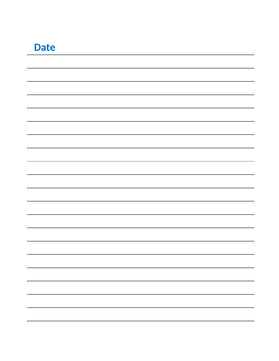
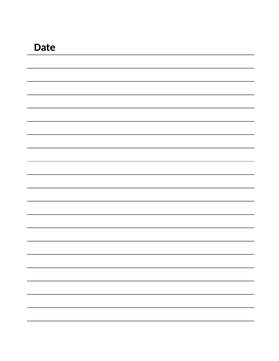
Date colour: blue -> black (45, 47)
